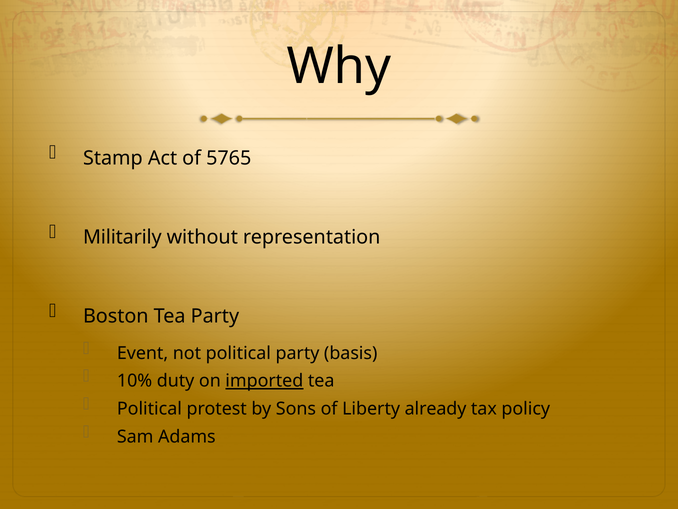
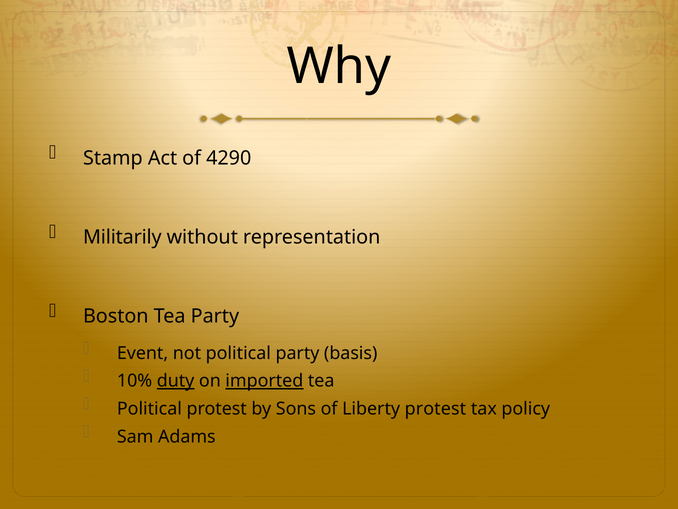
5765: 5765 -> 4290 (229, 158)
duty underline: none -> present (176, 381)
Liberty already: already -> protest (435, 408)
